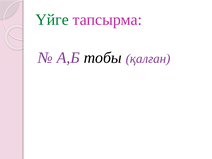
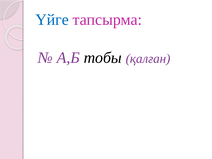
Үйге colour: green -> blue (52, 20)
